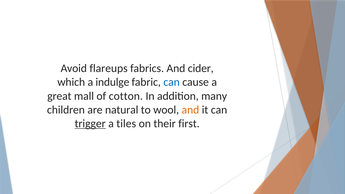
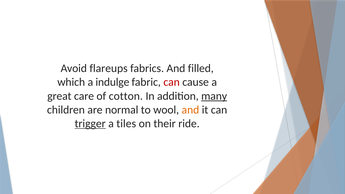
cider: cider -> filled (201, 68)
can colour: blue -> red (172, 82)
mall: mall -> care (84, 96)
many underline: none -> present (214, 96)
natural: natural -> normal (122, 110)
first: first -> ride (189, 124)
